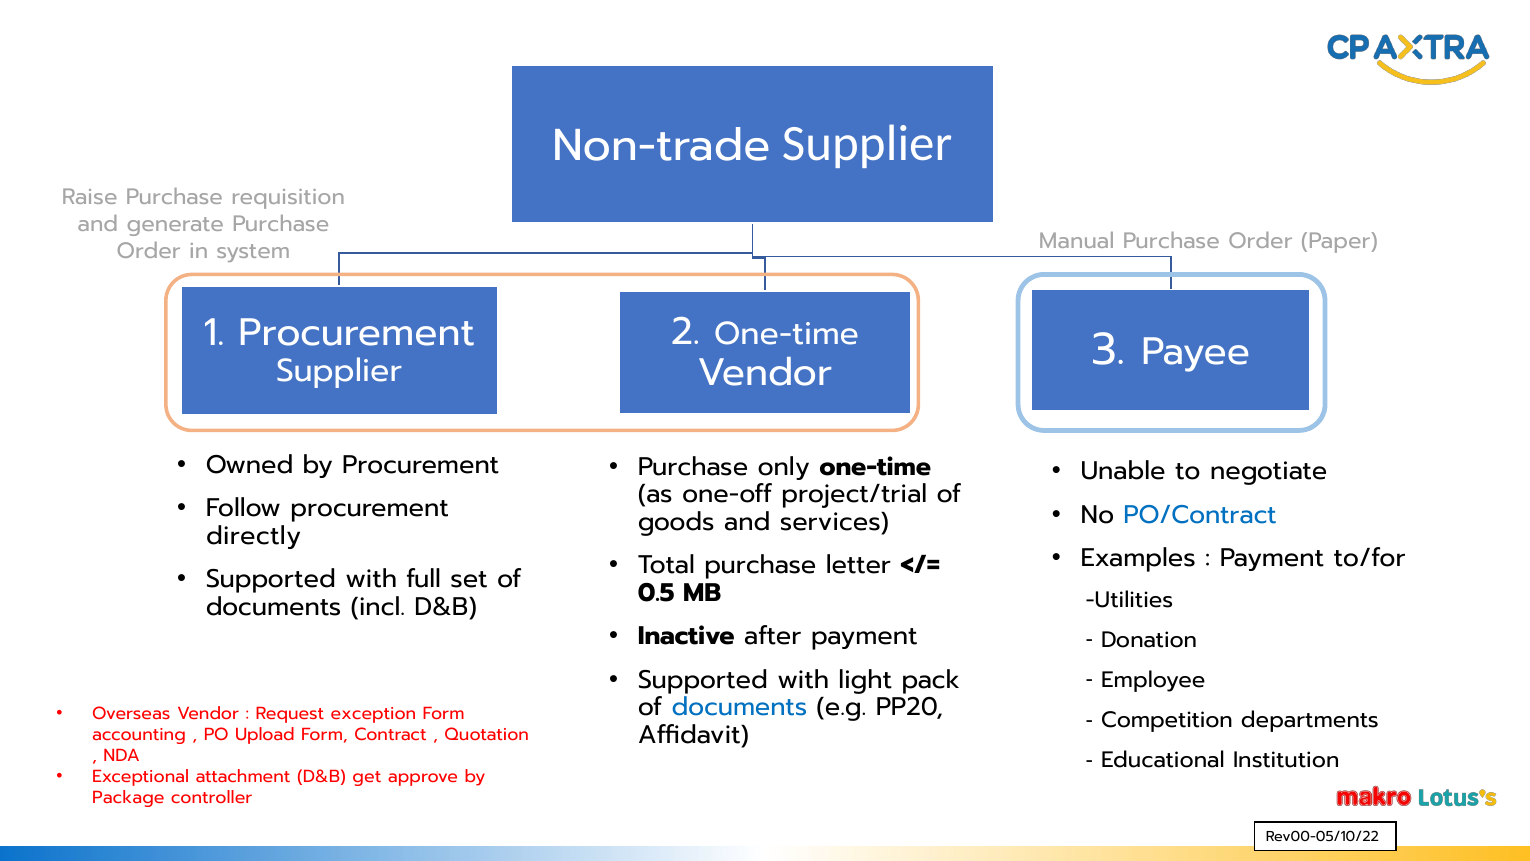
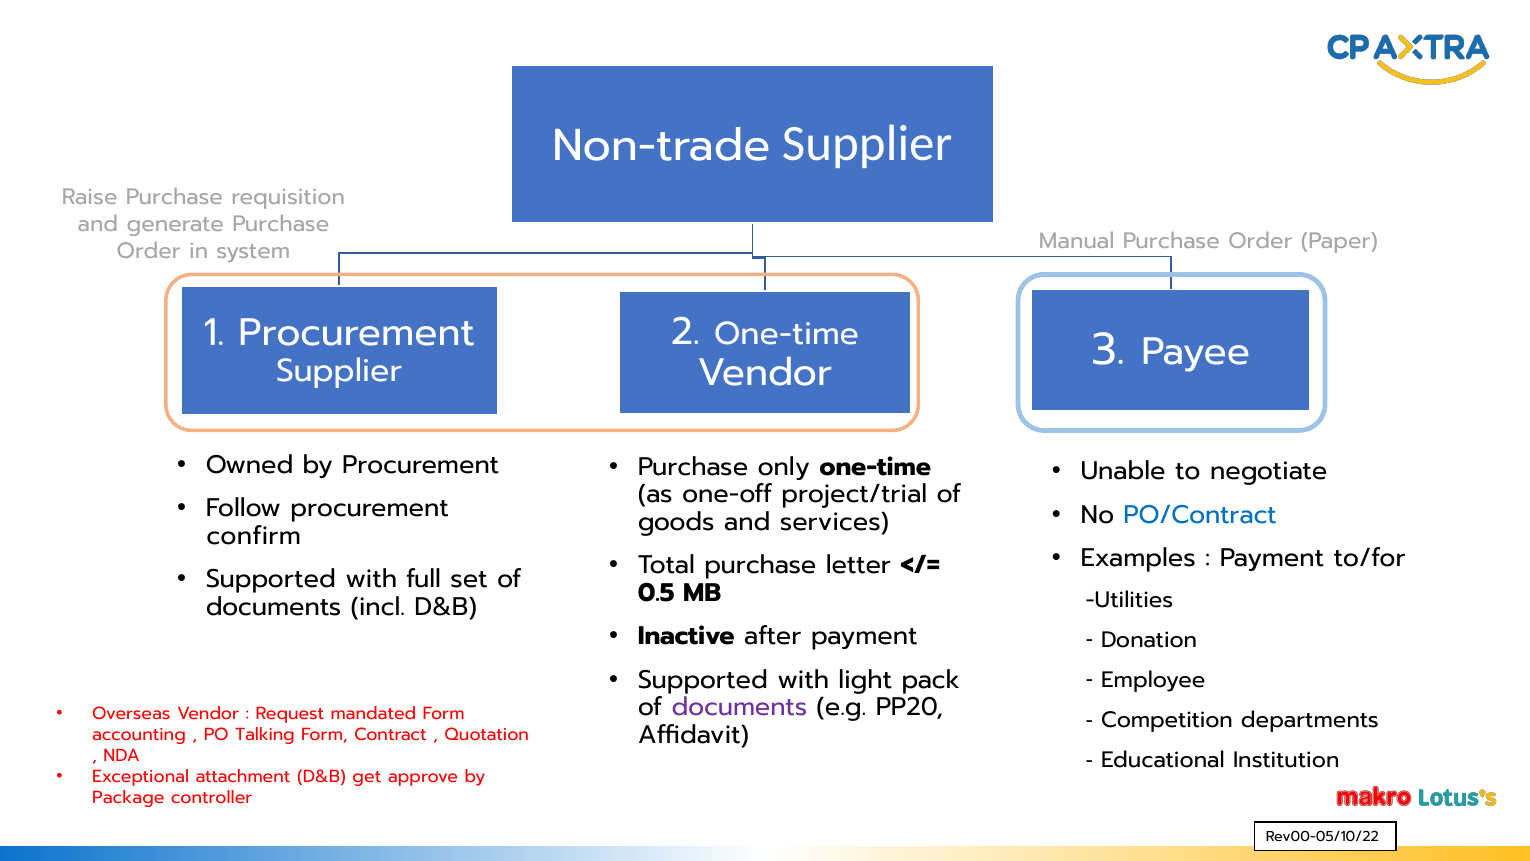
directly: directly -> confirm (254, 536)
documents colour: blue -> purple (739, 707)
exception: exception -> mandated (373, 713)
Upload: Upload -> Talking (265, 734)
